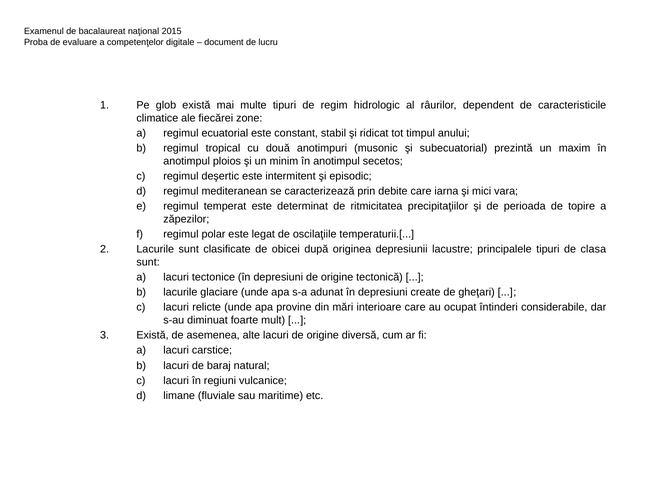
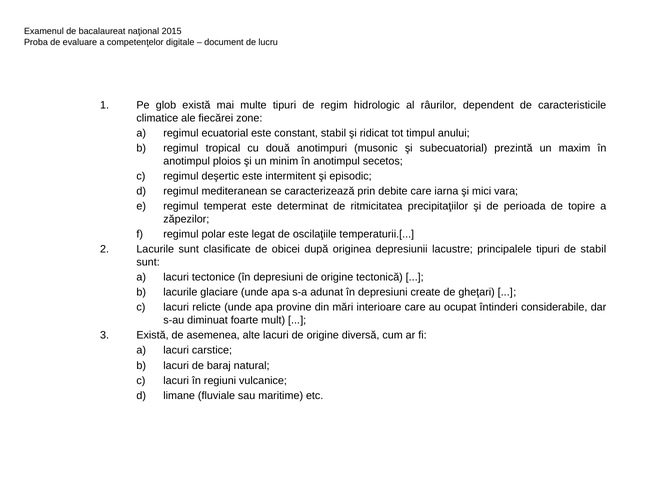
de clasa: clasa -> stabil (593, 250)
